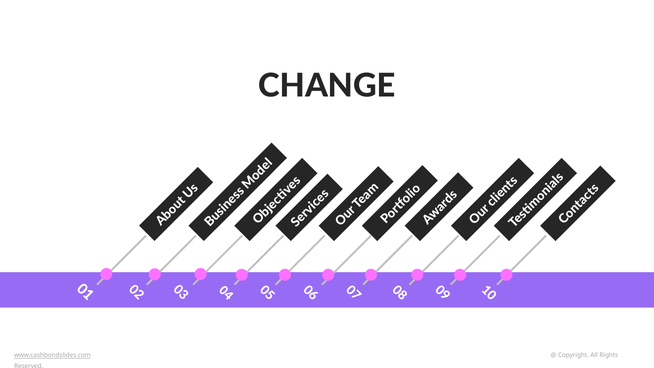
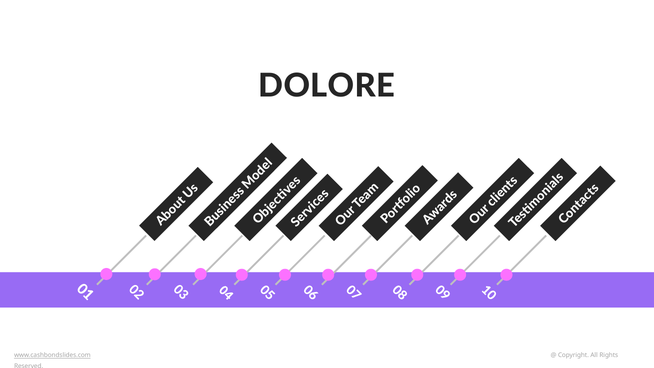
CHANGE: CHANGE -> DOLORE (327, 86)
